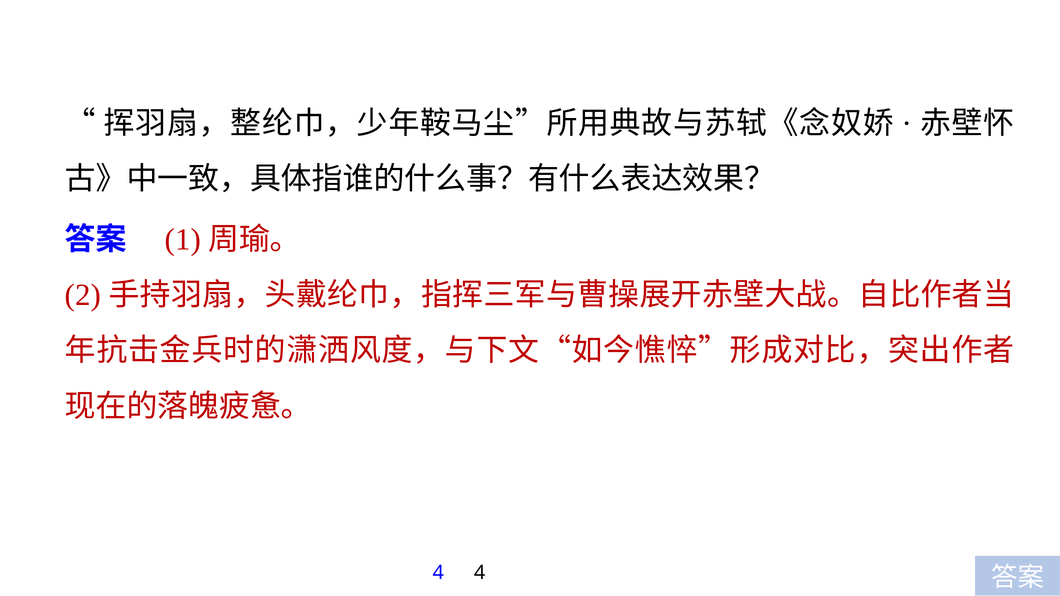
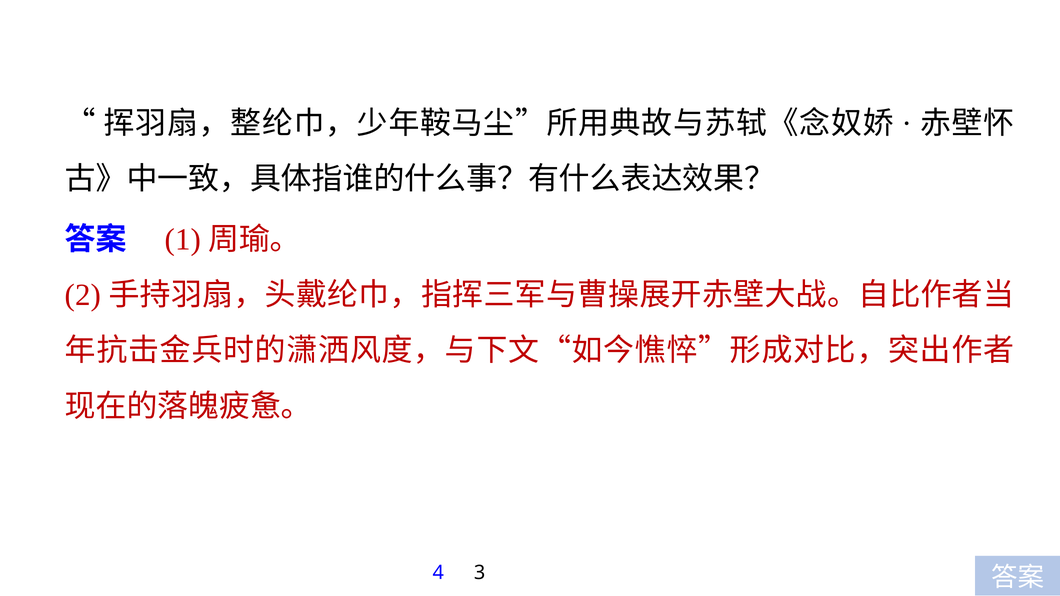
4 4: 4 -> 3 (480, 573)
